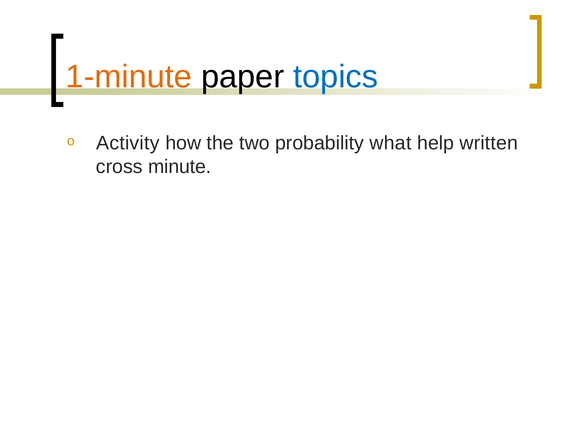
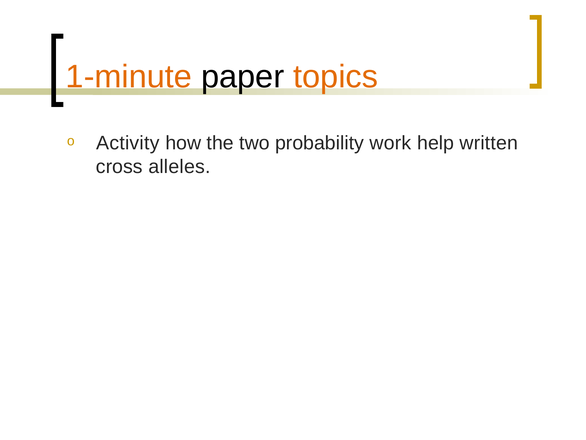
topics colour: blue -> orange (336, 77)
what: what -> work (391, 143)
minute: minute -> alleles (179, 166)
